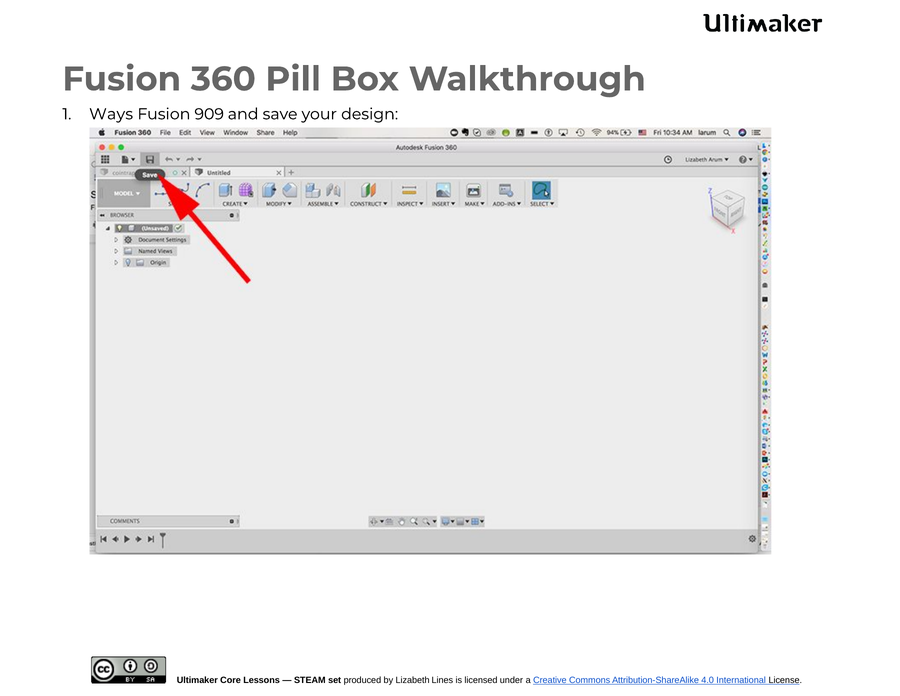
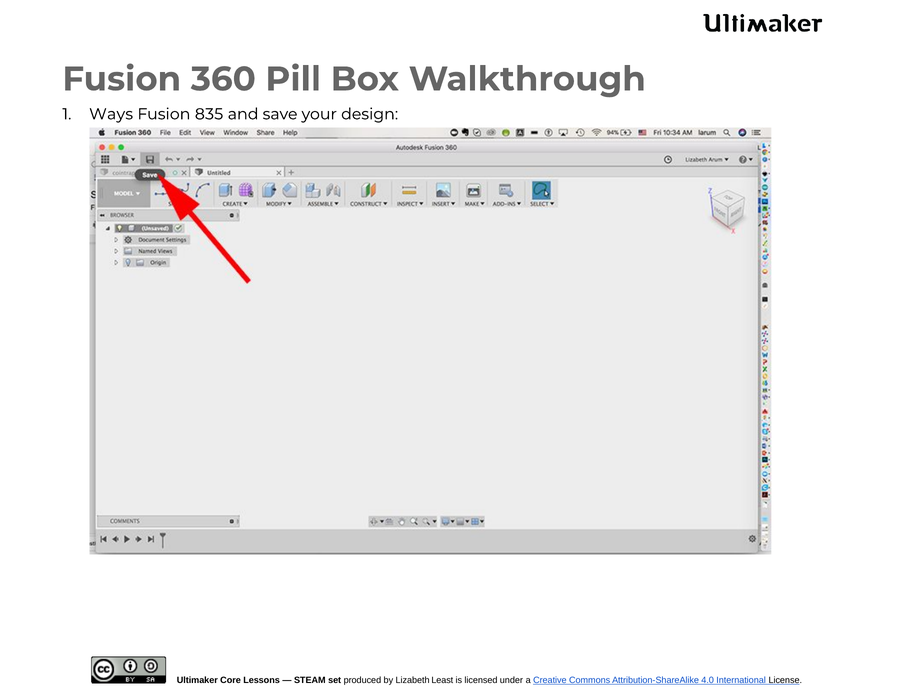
909: 909 -> 835 (209, 114)
Lines: Lines -> Least (442, 680)
